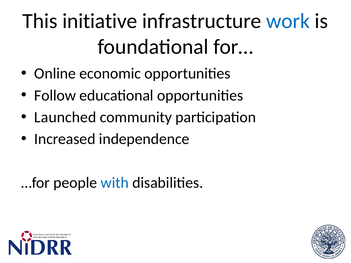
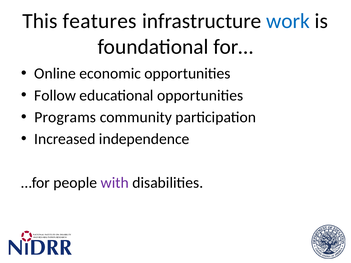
initiative: initiative -> features (100, 21)
Launched: Launched -> Programs (65, 117)
with colour: blue -> purple (115, 183)
